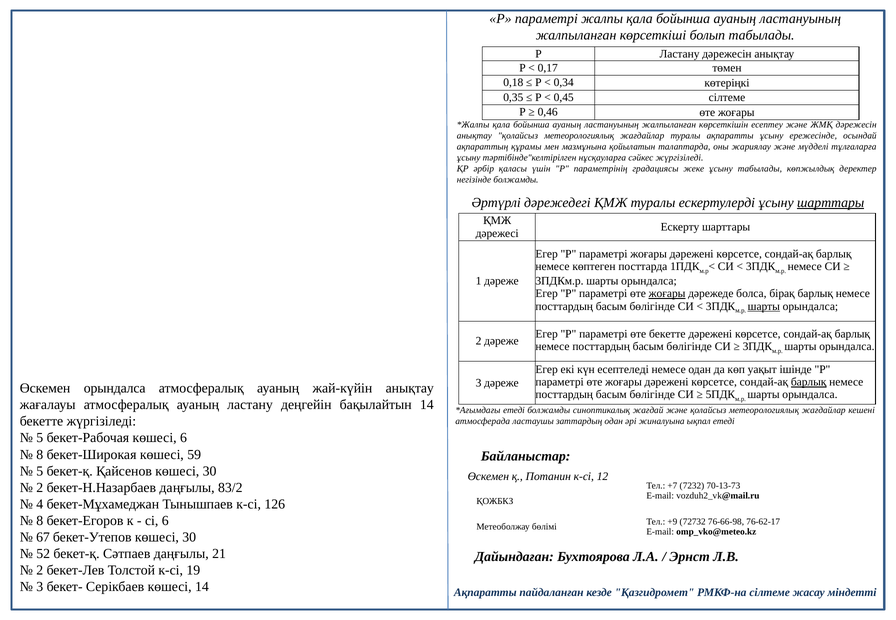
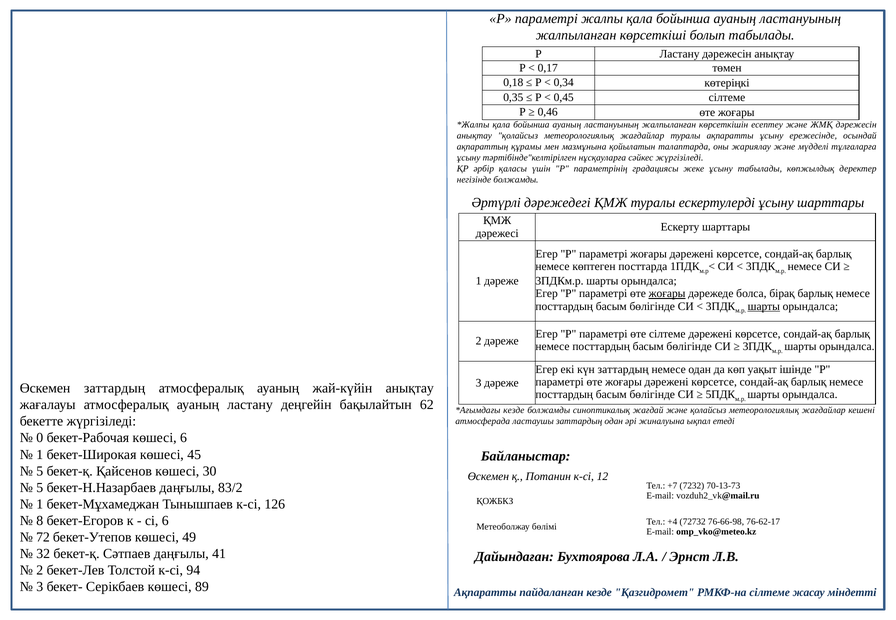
шарттары underline: present -> none (831, 203)
өте бекетте: бекетте -> сілтеме (667, 334)
күн есептеледі: есептеледі -> заттардың (623, 369)
барлық underline: present -> none (809, 382)
Өскемен орындалса: орындалса -> заттардың (115, 389)
бақылайтын 14: 14 -> 62 (427, 405)
етеді: етеді -> кезде (514, 411)
5: 5 -> 0 (40, 438)
8: 8 -> 1 (40, 455)
59: 59 -> 45 (194, 455)
2: 2 -> 5 (40, 488)
4: 4 -> 1 (40, 504)
+9: +9 -> +4 (672, 522)
67: 67 -> 72 (43, 537)
бекет-Утепов көшесі 30: 30 -> 49 (189, 537)
52: 52 -> 32 (43, 554)
21: 21 -> 41 (219, 554)
19: 19 -> 94 (193, 570)
көшесі 14: 14 -> 89 (202, 587)
